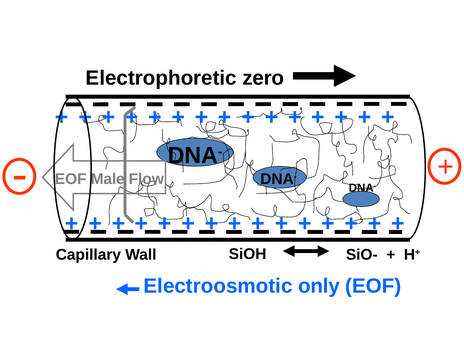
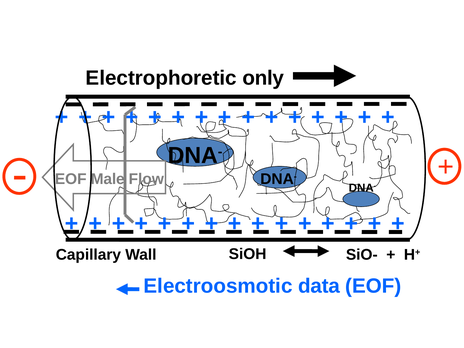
zero: zero -> only (263, 78)
only: only -> data (319, 286)
